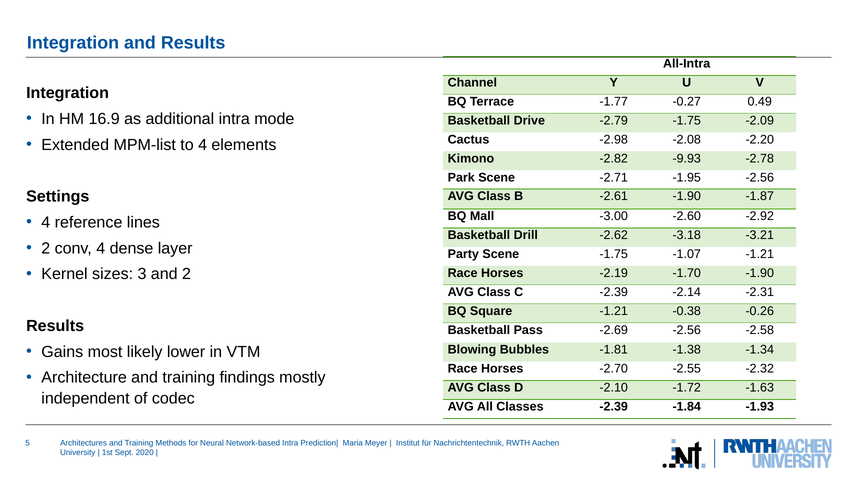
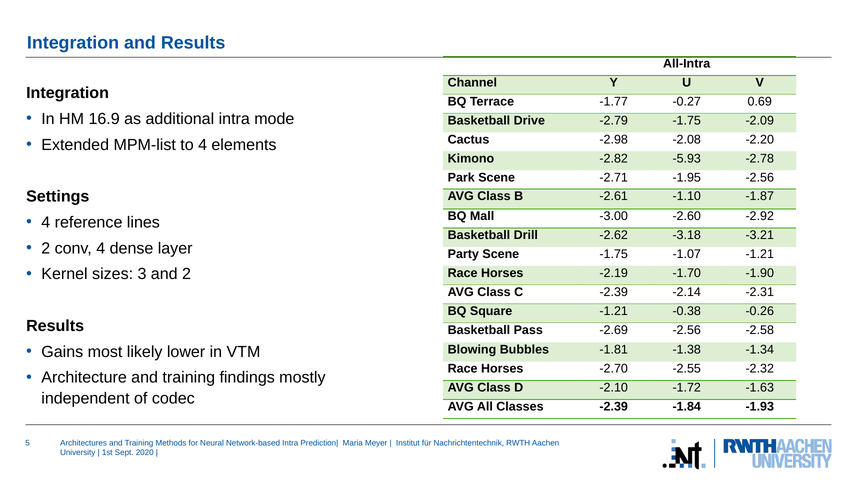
0.49: 0.49 -> 0.69 (760, 101)
-9.93: -9.93 -> -5.93 (687, 158)
-2.61 -1.90: -1.90 -> -1.10 (687, 196)
